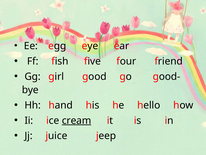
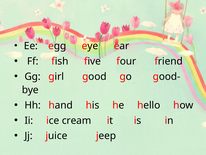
cream underline: present -> none (77, 120)
